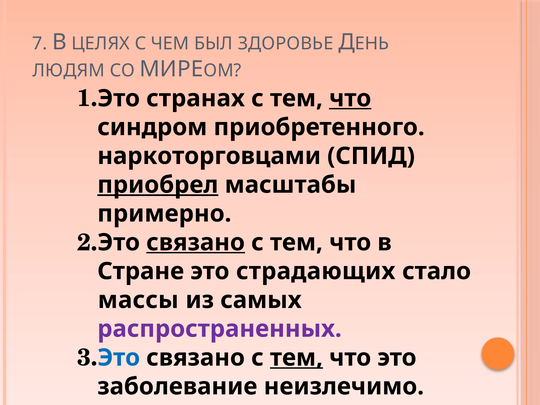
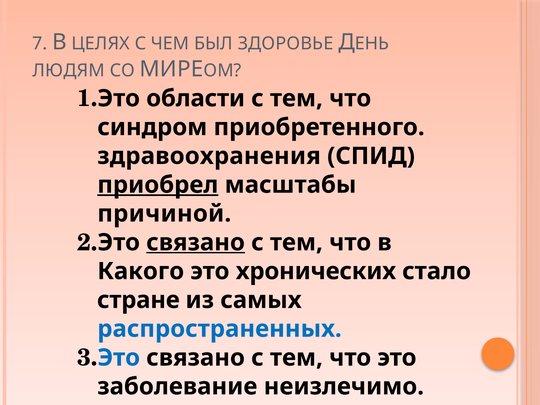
странах: странах -> области (196, 98)
что underline: present -> none (350, 98)
наркоторговцами: наркоторговцами -> здравоохранения (209, 156)
примерно: примерно -> причиной (164, 214)
Стране: Стране -> Какого (141, 271)
страдающих: страдающих -> хронических (316, 271)
массы: массы -> стране (138, 300)
распространенных colour: purple -> blue (219, 329)
тем underline: present -> none (296, 358)
